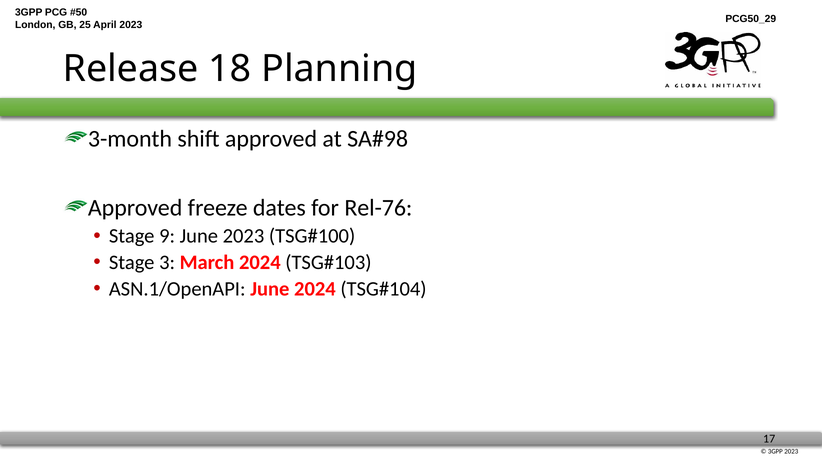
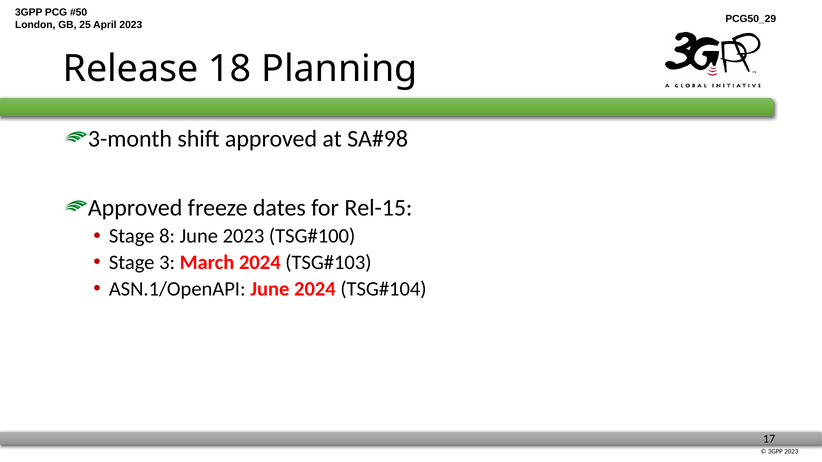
Rel-76: Rel-76 -> Rel-15 (378, 208)
9: 9 -> 8 (167, 236)
